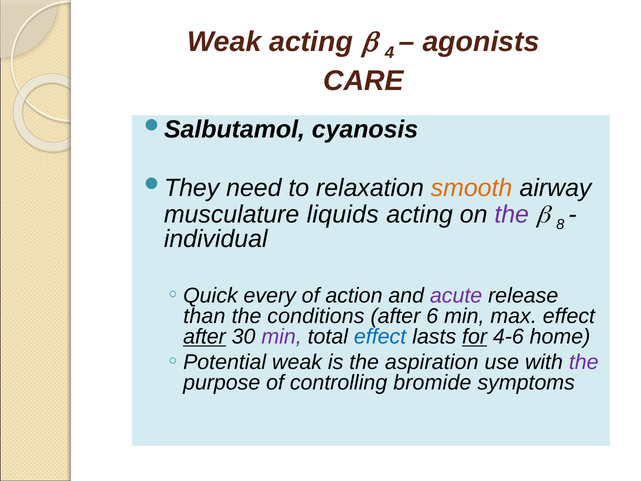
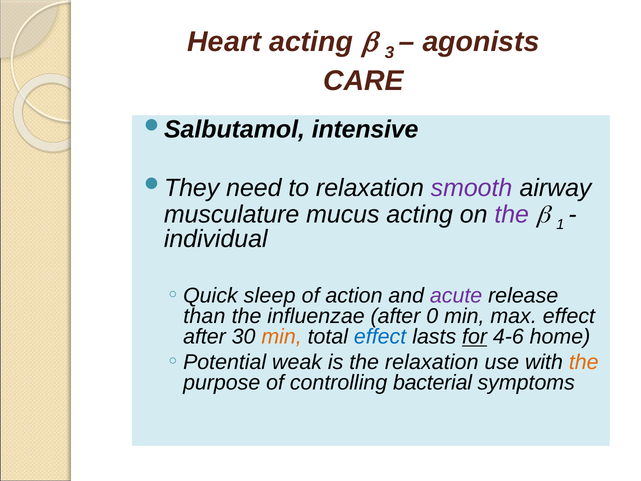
Weak: Weak -> Heart (224, 42)
4: 4 -> 3 (390, 53)
cyanosis: cyanosis -> intensive (365, 129)
smooth colour: orange -> purple (472, 188)
liquids: liquids -> mucus (343, 214)
8: 8 -> 1 (560, 224)
every: every -> sleep (270, 296)
conditions: conditions -> influenzae (316, 316)
6: 6 -> 0 (432, 316)
after underline: present -> none (204, 337)
min colour: purple -> orange (282, 337)
the aspiration: aspiration -> relaxation (432, 362)
the colour: purple -> orange (584, 362)
bromide: bromide -> bacterial (433, 383)
